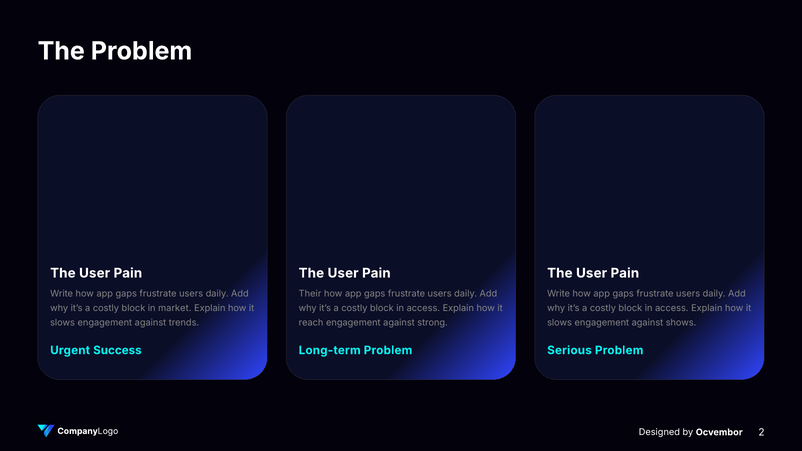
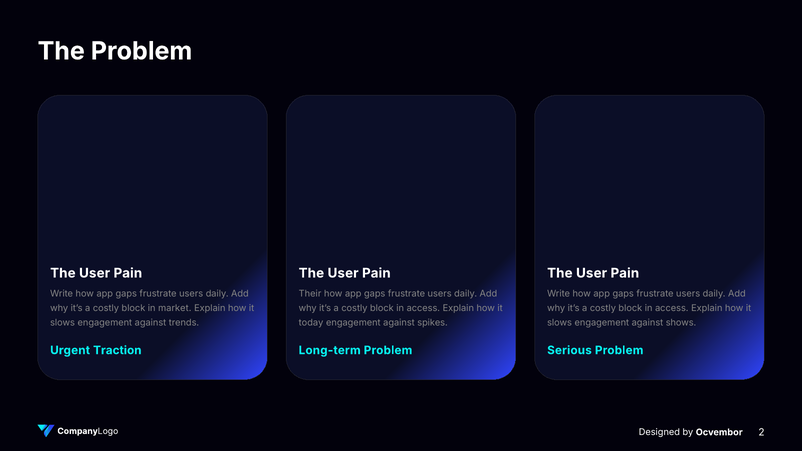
reach: reach -> today (311, 323)
strong: strong -> spikes (433, 323)
Success: Success -> Traction (117, 350)
